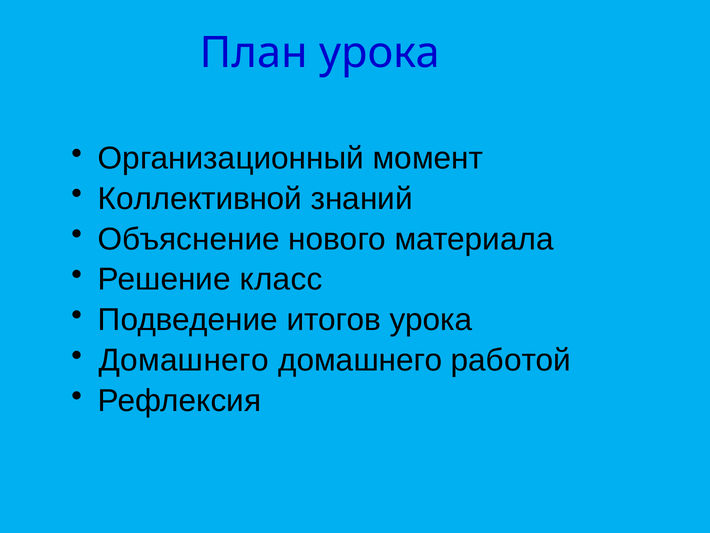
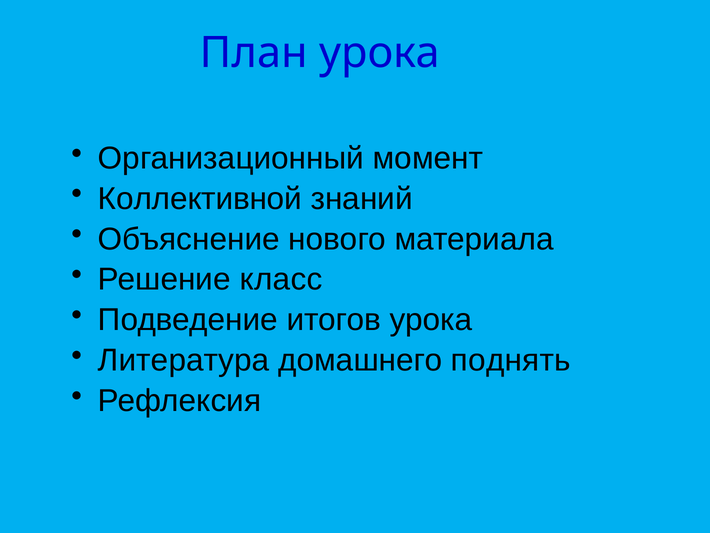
Домашнего: Домашнего -> Литература (184, 360)
работой: работой -> поднять (511, 360)
